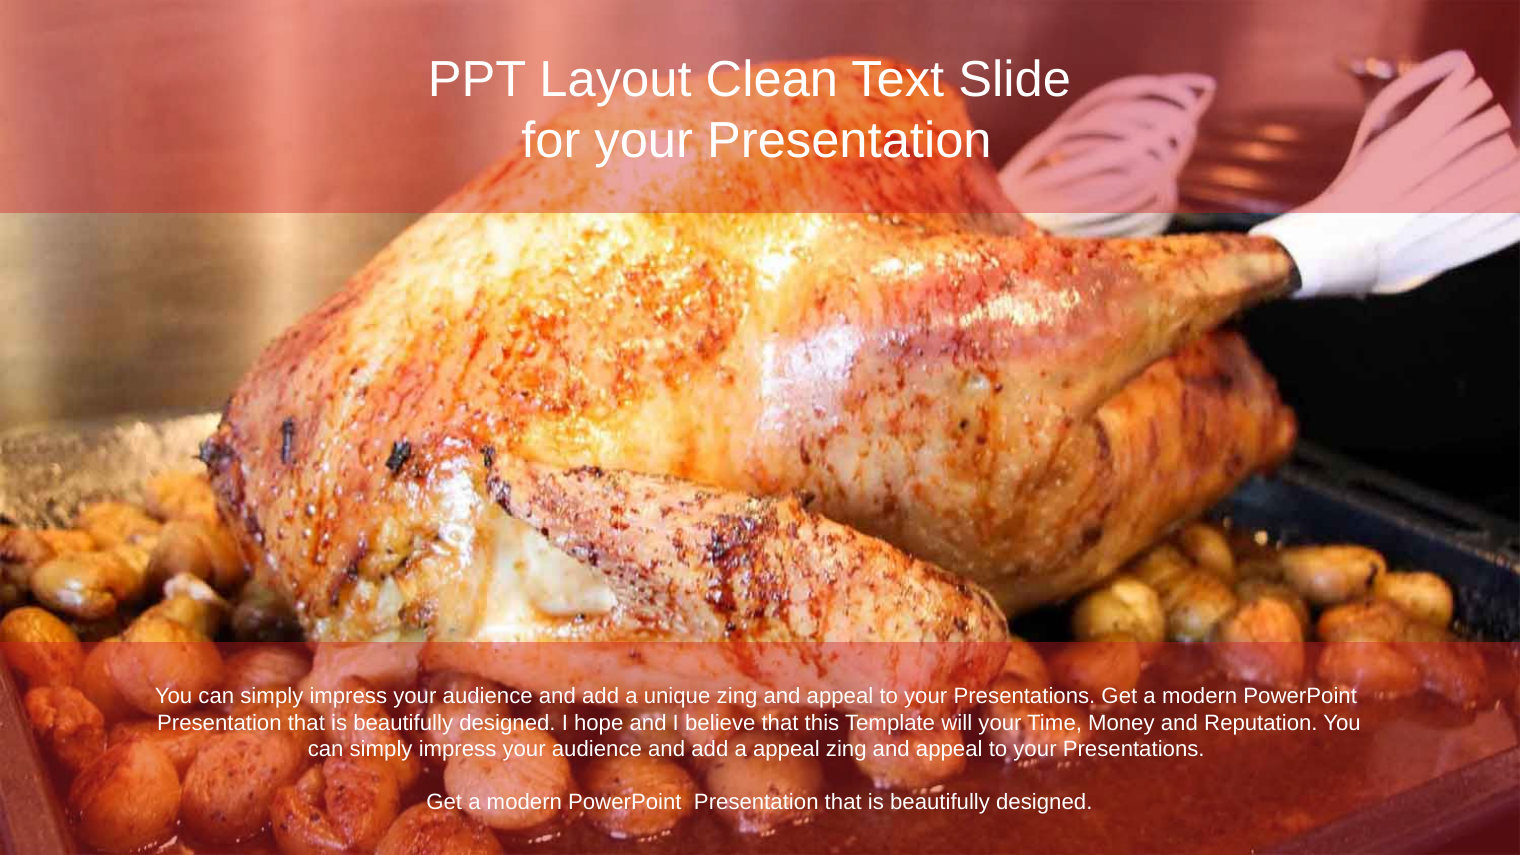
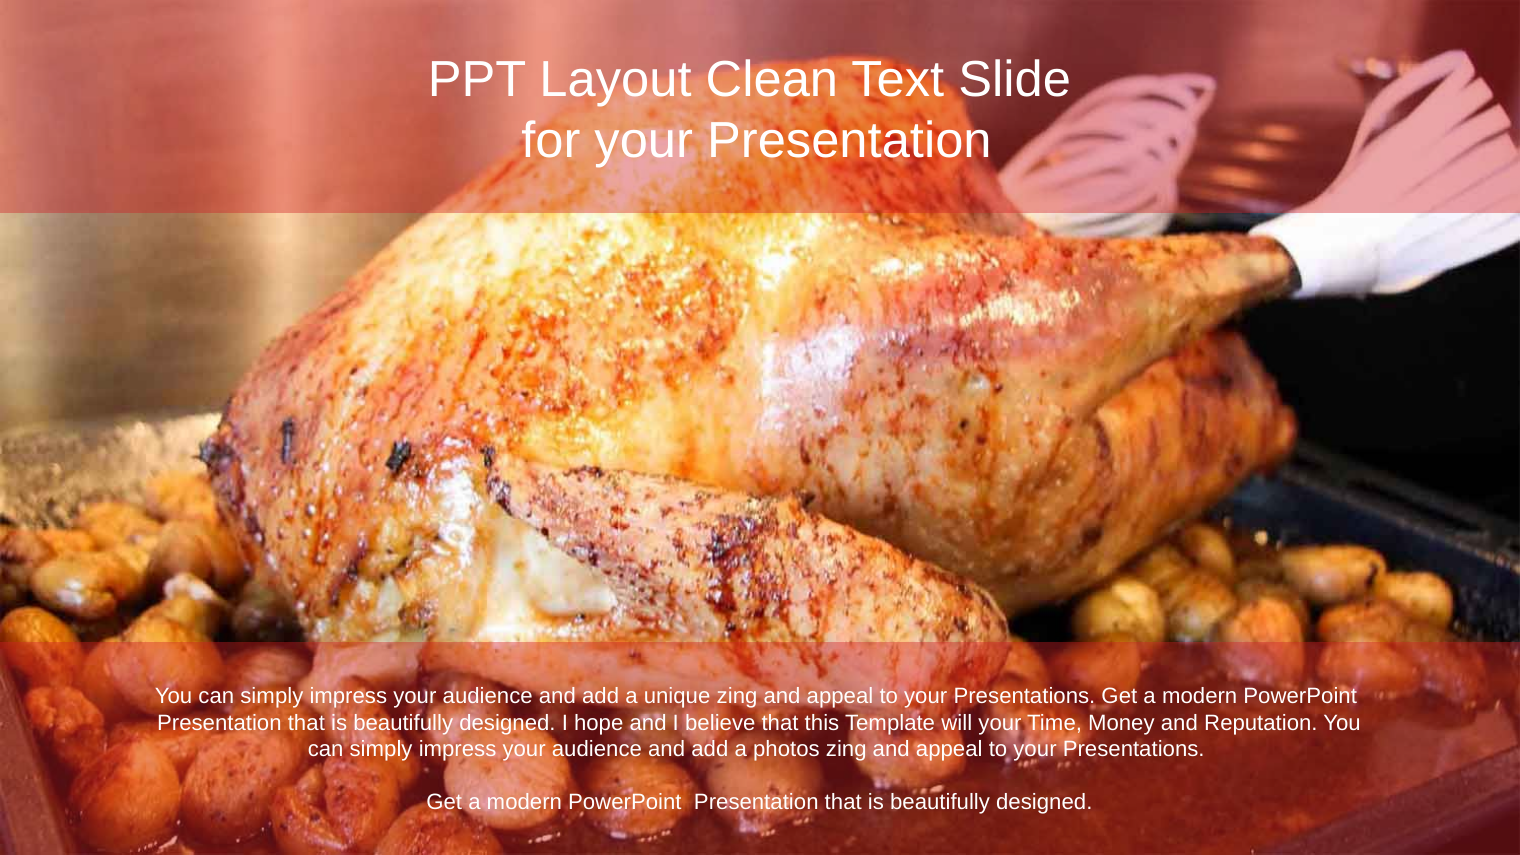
a appeal: appeal -> photos (786, 749)
